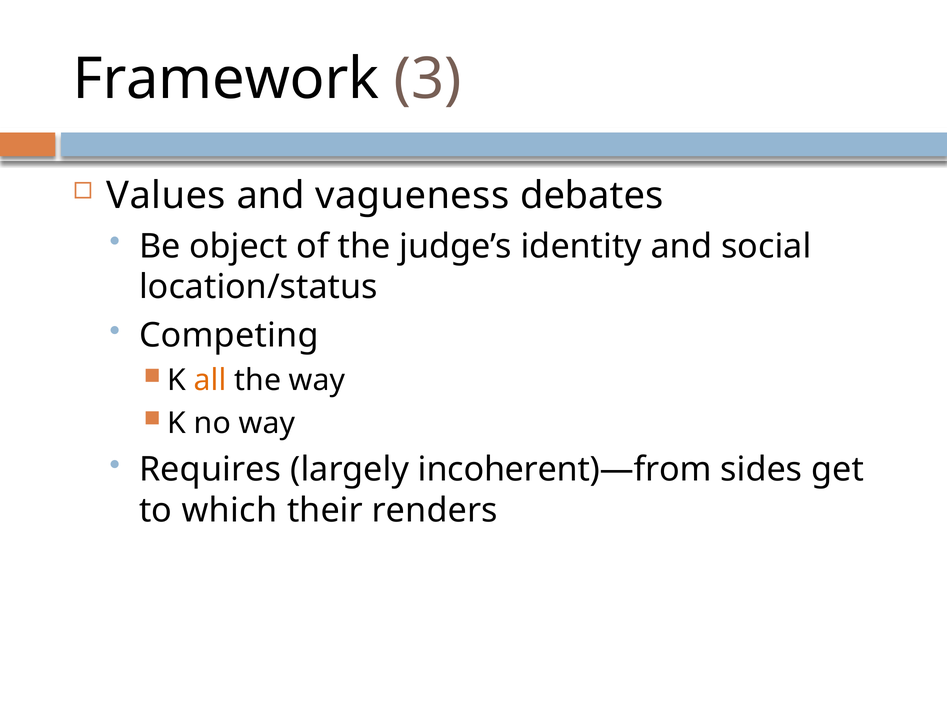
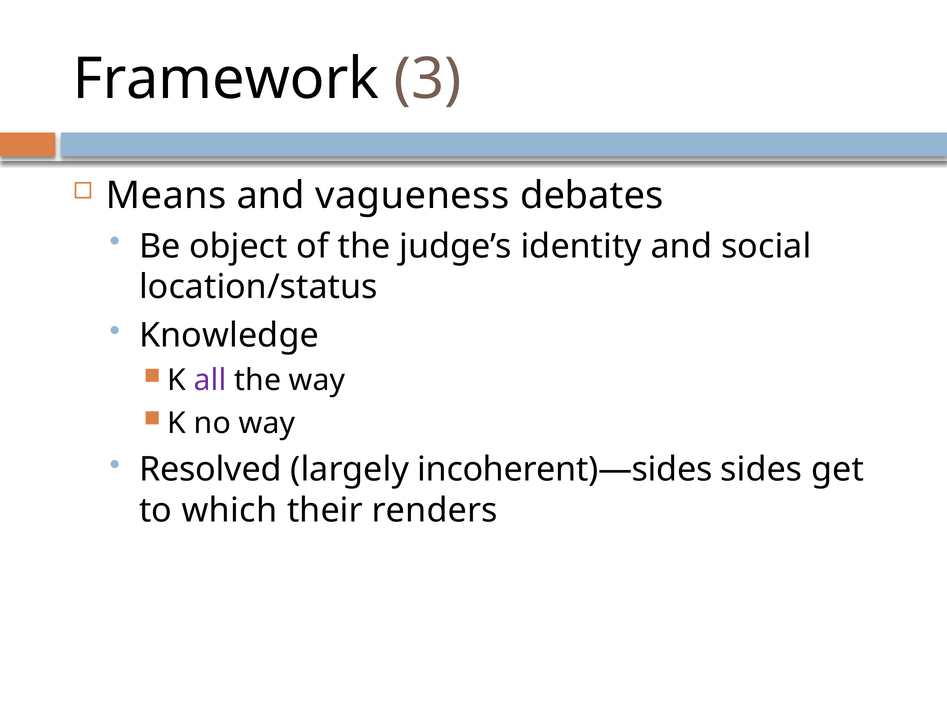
Values: Values -> Means (166, 196)
Competing: Competing -> Knowledge (229, 336)
all colour: orange -> purple (210, 380)
Requires: Requires -> Resolved (210, 469)
incoherent)—from: incoherent)—from -> incoherent)—sides (565, 469)
